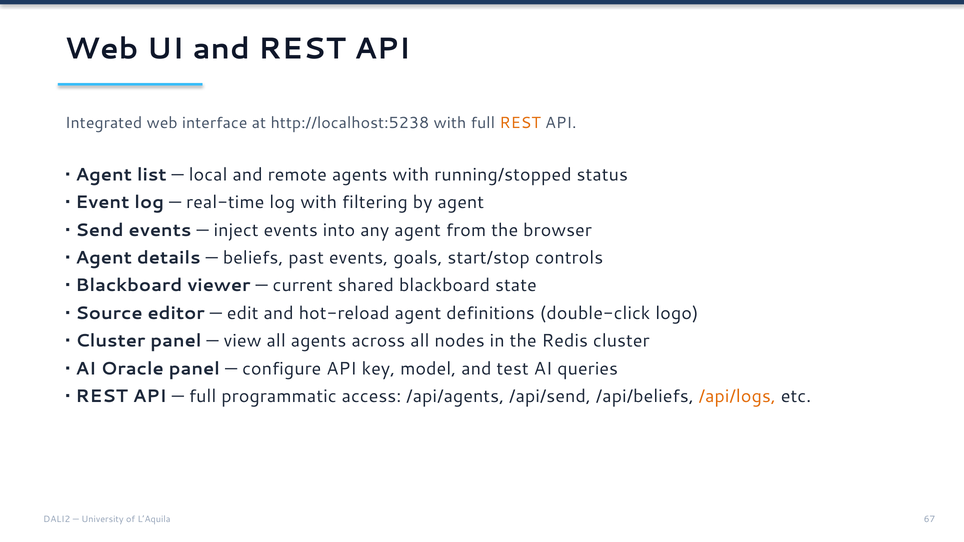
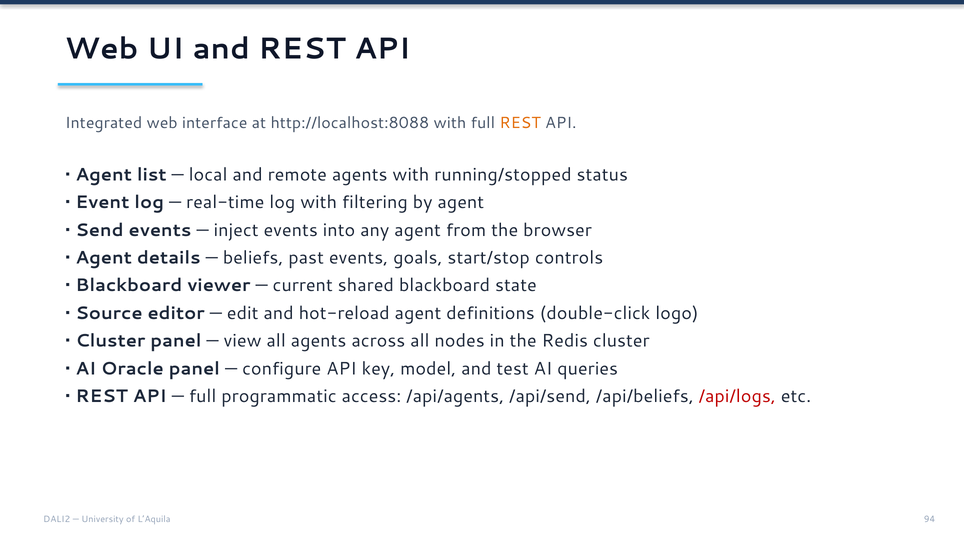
http://localhost:5238: http://localhost:5238 -> http://localhost:8088 (350, 123)
/api/logs colour: orange -> red (737, 397)
67: 67 -> 94 (929, 519)
